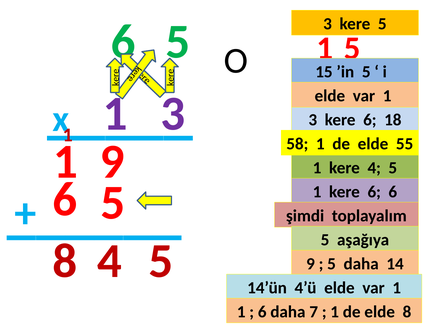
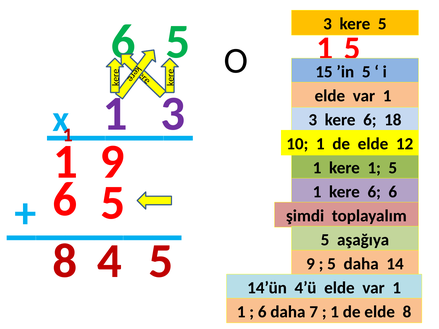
58: 58 -> 10 (297, 144)
55: 55 -> 12 (405, 144)
kere 4: 4 -> 1 (374, 168)
